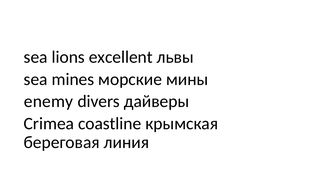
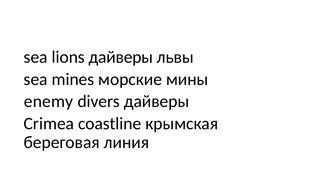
lions excellent: excellent -> дайверы (121, 57)
